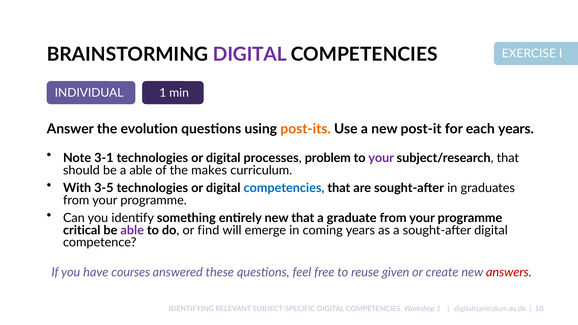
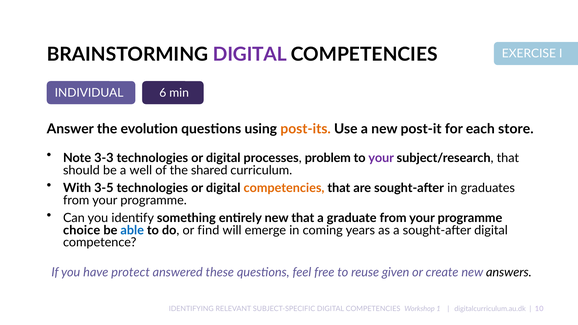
INDIVIDUAL 1: 1 -> 6 (163, 93)
each years: years -> store (516, 129)
3-1: 3-1 -> 3-3 (104, 158)
a able: able -> well (141, 170)
makes: makes -> shared (209, 170)
competencies colour: blue -> orange (284, 188)
critical: critical -> choice (82, 230)
able colour: purple -> blue (132, 230)
courses: courses -> protect (131, 273)
answers colour: red -> black (509, 273)
